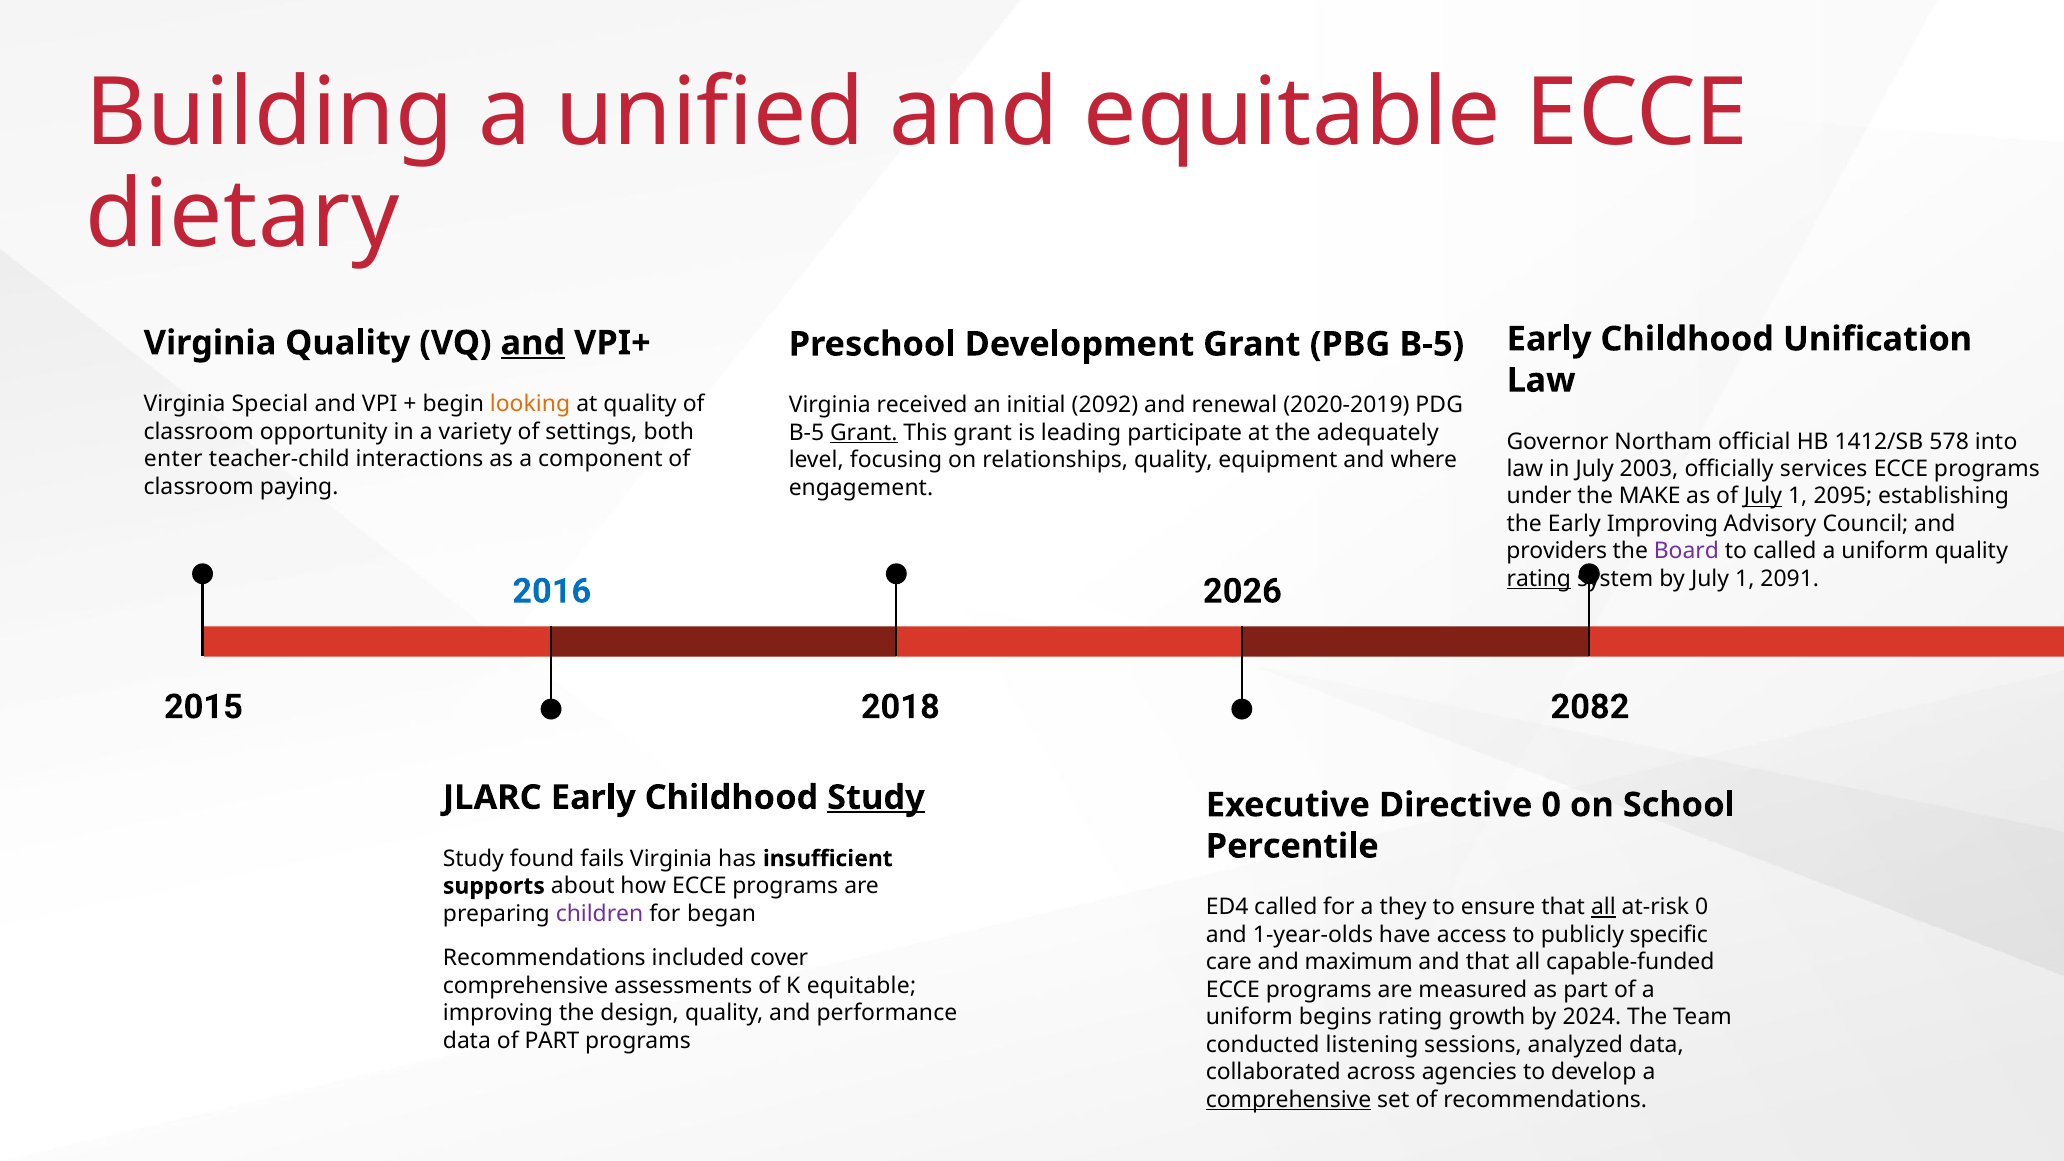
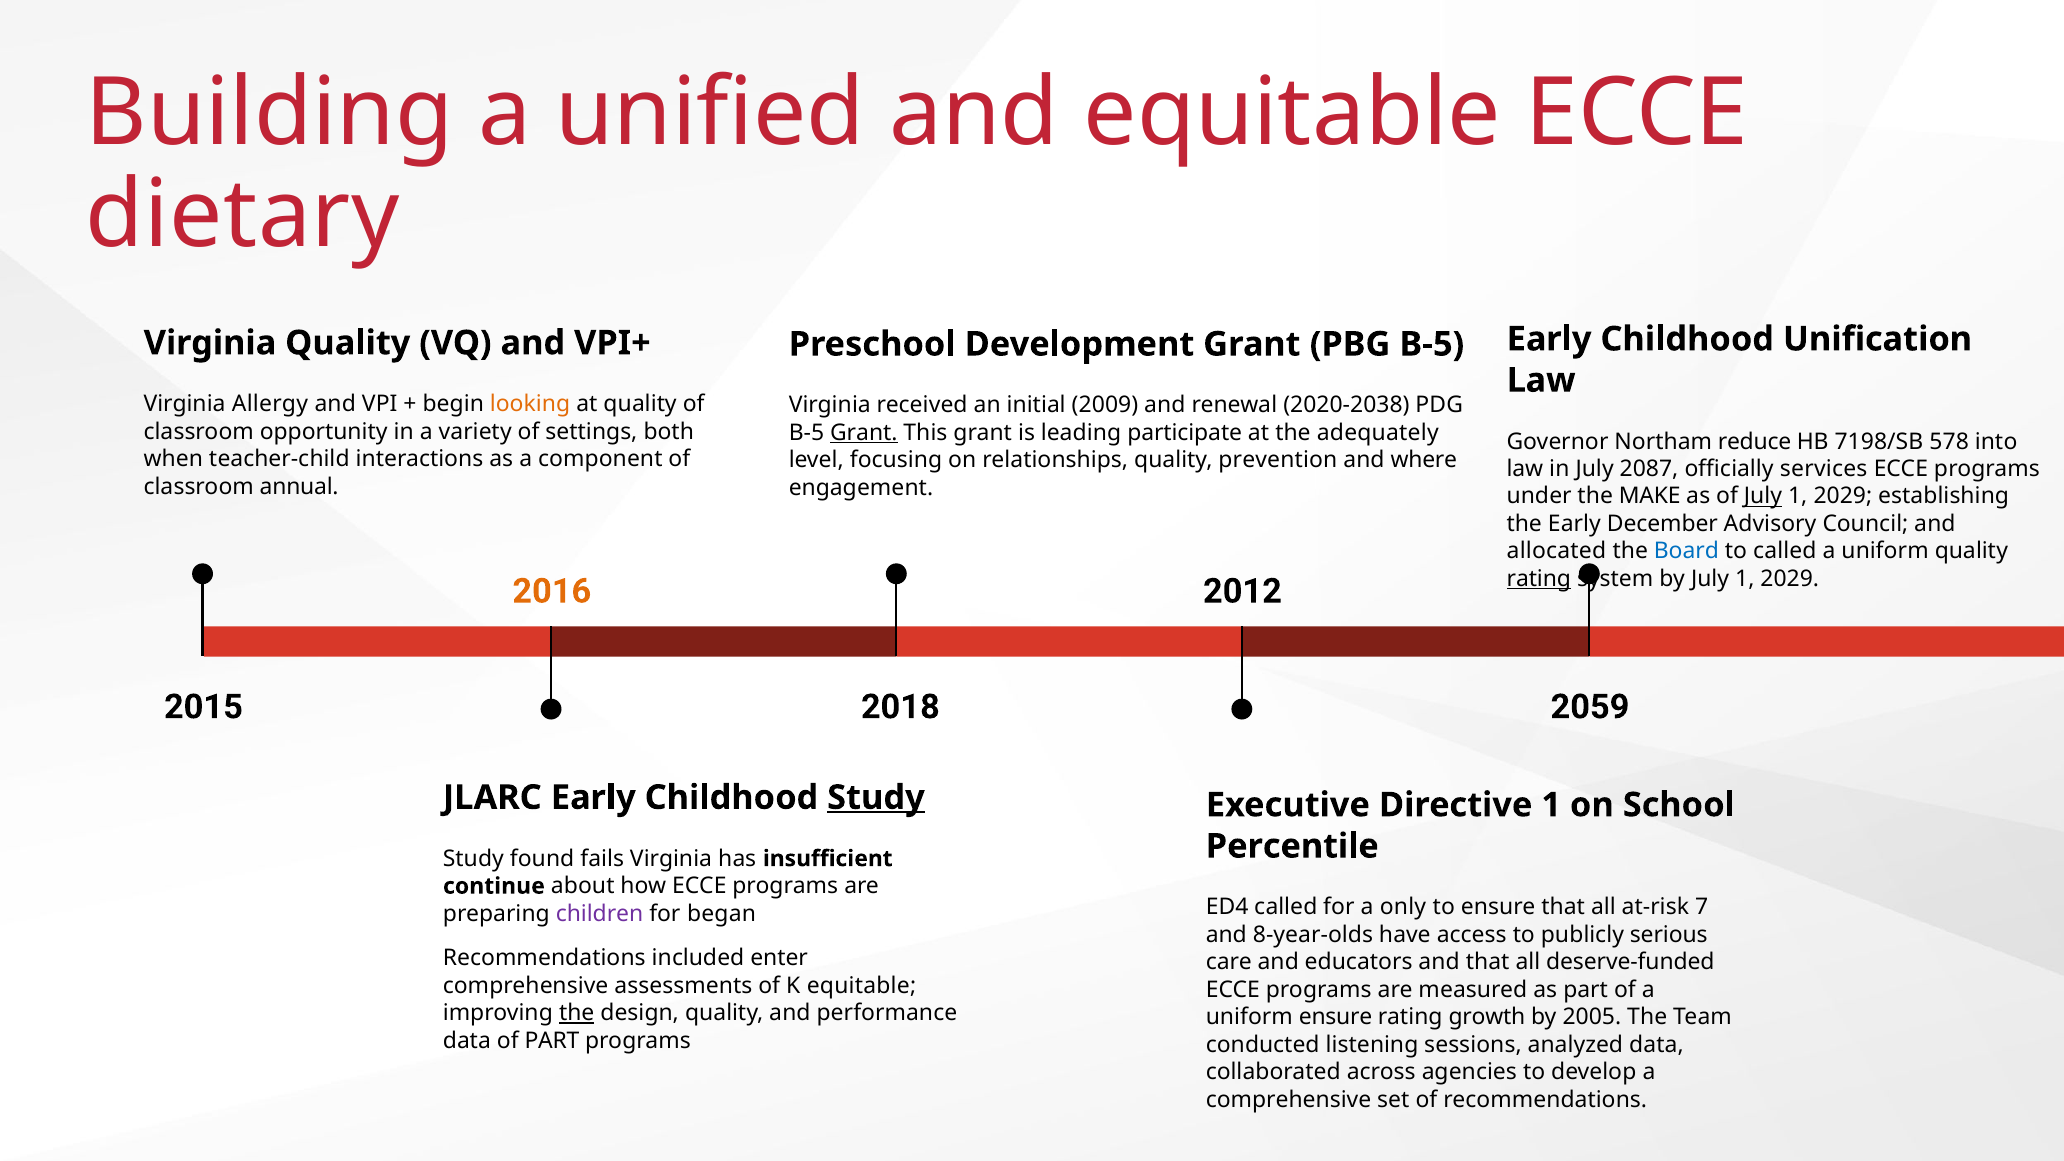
and underline: present -> none (533, 343)
Special: Special -> Allergy (270, 404)
2092: 2092 -> 2009 (1105, 405)
2020-2019: 2020-2019 -> 2020-2038 (1346, 405)
official: official -> reduce (1755, 441)
1412/SB: 1412/SB -> 7198/SB (1879, 441)
enter: enter -> when (173, 459)
equipment: equipment -> prevention (1278, 460)
2003: 2003 -> 2087 (1649, 469)
paying: paying -> annual (299, 486)
2095: 2095 -> 2029 (1843, 496)
Early Improving: Improving -> December (1662, 524)
providers: providers -> allocated (1556, 551)
Board colour: purple -> blue (1686, 551)
by July 1 2091: 2091 -> 2029 (1790, 579)
2016 colour: blue -> orange (552, 591)
2026: 2026 -> 2012 (1242, 591)
2082: 2082 -> 2059 (1590, 707)
Directive 0: 0 -> 1 (1551, 805)
supports: supports -> continue (494, 886)
they: they -> only (1403, 907)
all underline: present -> none (1603, 907)
at-risk 0: 0 -> 7 (1702, 907)
1-year-olds: 1-year-olds -> 8-year-olds (1313, 935)
specific: specific -> serious (1669, 935)
cover: cover -> enter (779, 958)
maximum: maximum -> educators (1359, 962)
capable-funded: capable-funded -> deserve-funded (1630, 962)
the underline: none -> present (577, 1013)
uniform begins: begins -> ensure (1336, 1017)
2024: 2024 -> 2005 (1592, 1017)
comprehensive underline: present -> none (1289, 1100)
